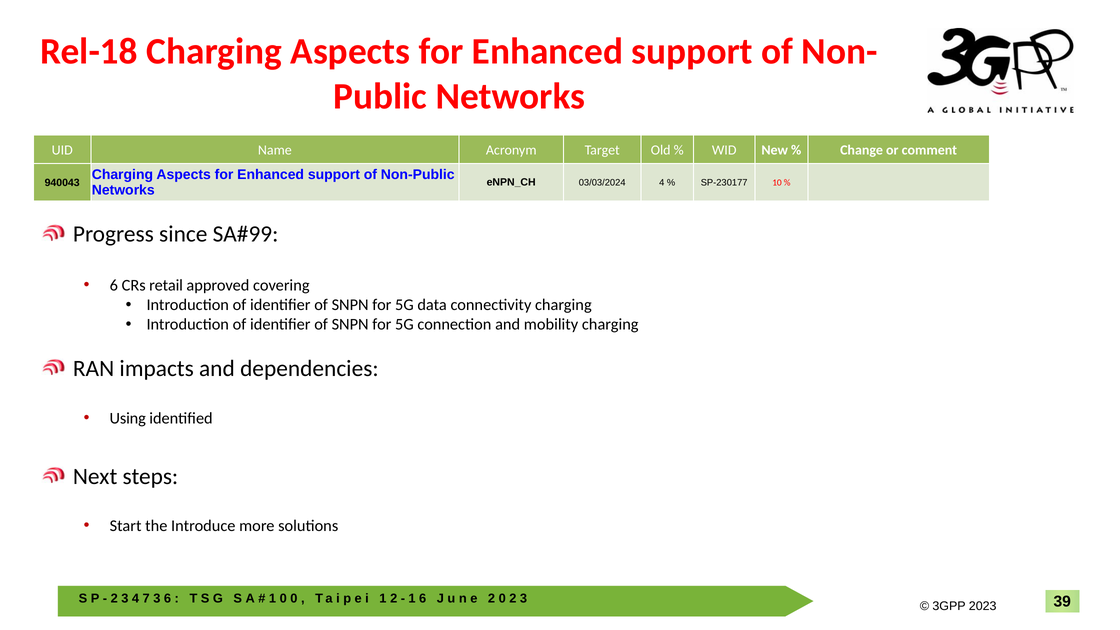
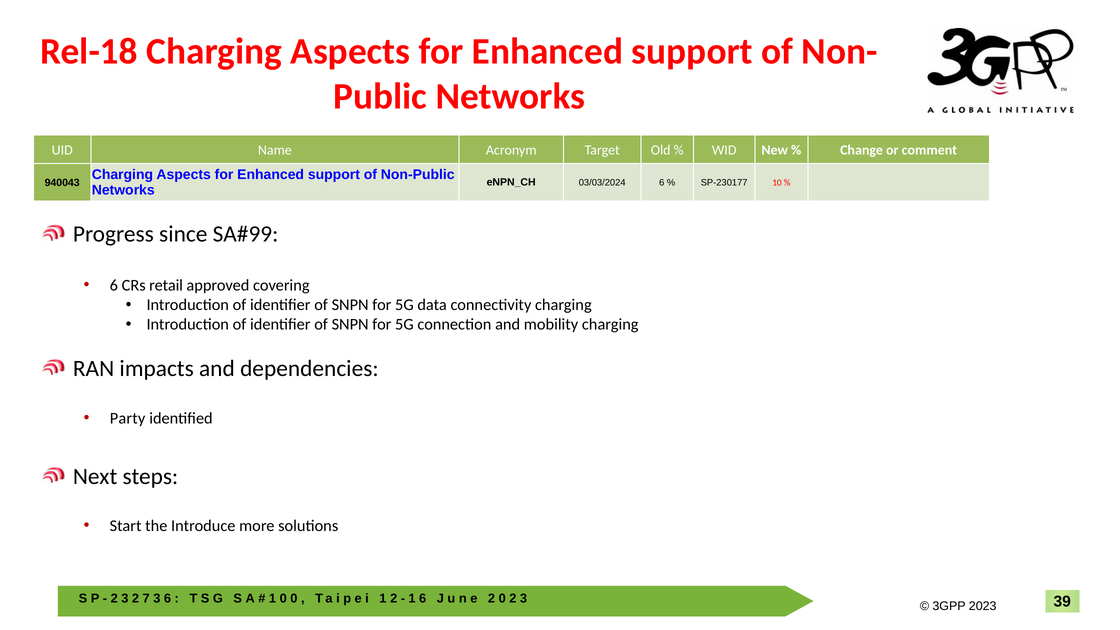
03/03/2024 4: 4 -> 6 (662, 183)
Using: Using -> Party (128, 418)
4: 4 -> 2 (135, 598)
